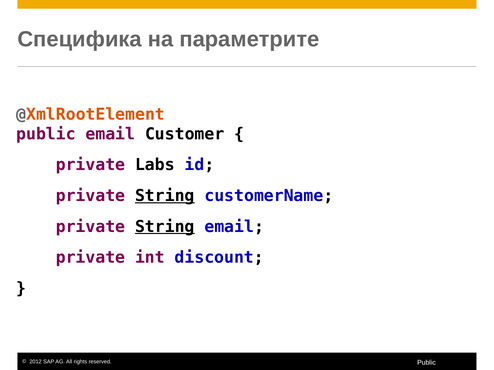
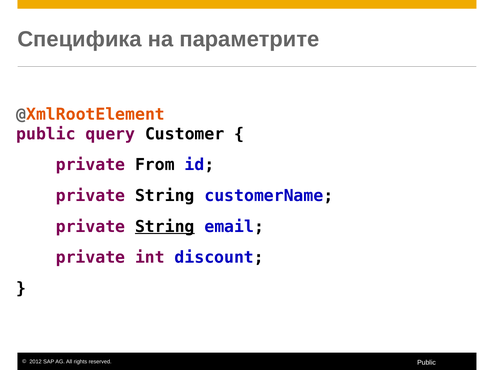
public email: email -> query (110, 134)
Labs: Labs -> From (155, 165)
String underline: present -> none (165, 196)
